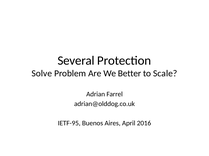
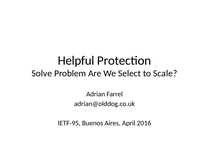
Several: Several -> Helpful (76, 61)
Better: Better -> Select (129, 74)
